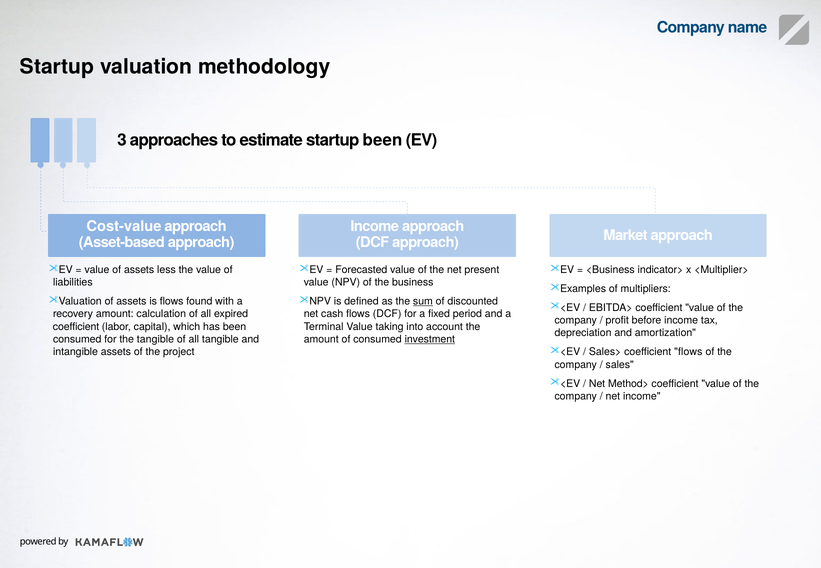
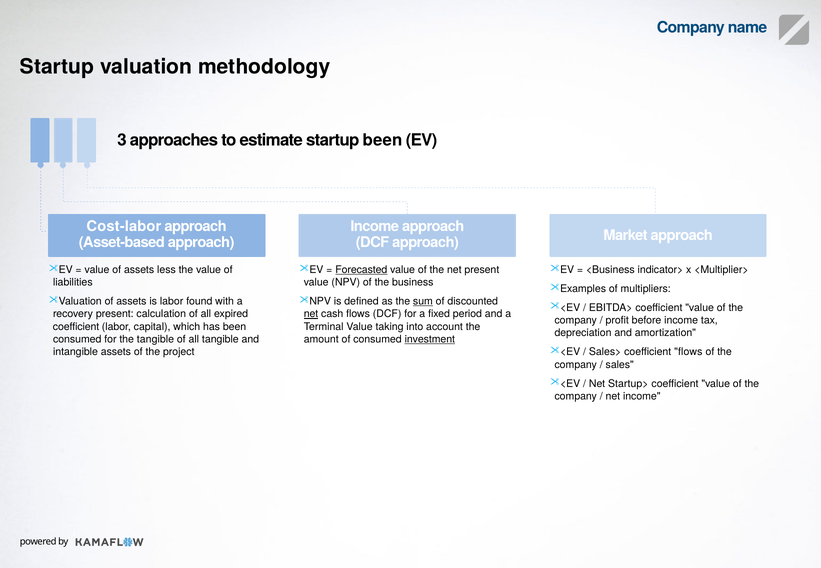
Cost-value: Cost-value -> Cost-labor (124, 226)
Forecasted underline: none -> present (361, 270)
is flows: flows -> labor (172, 302)
recovery amount: amount -> present (115, 314)
net underline: none -> present (311, 314)
Method>: Method> -> Startup> (628, 384)
